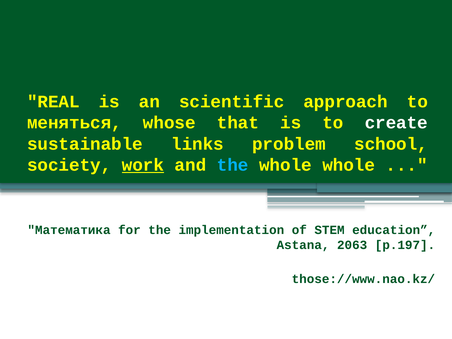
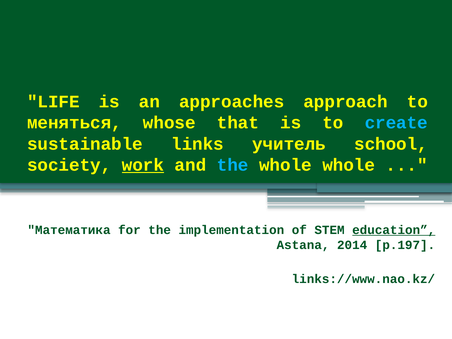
REAL: REAL -> LIFE (53, 102)
scientific: scientific -> approaches (232, 102)
create colour: white -> light blue (396, 123)
problem: problem -> учитель (289, 144)
education underline: none -> present (394, 230)
2063: 2063 -> 2014 (352, 245)
those://www.nao.kz/: those://www.nao.kz/ -> links://www.nao.kz/ (363, 279)
